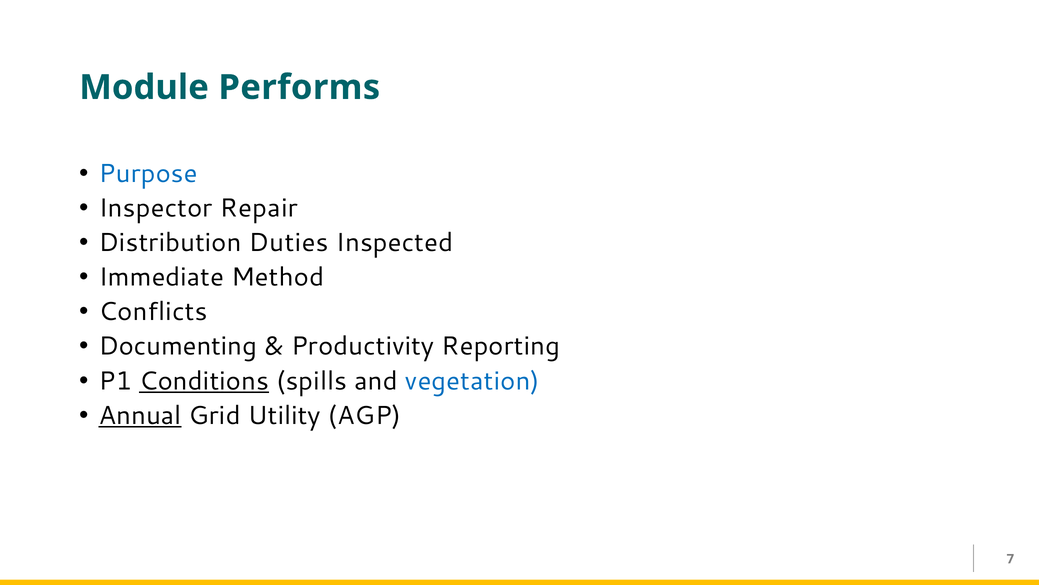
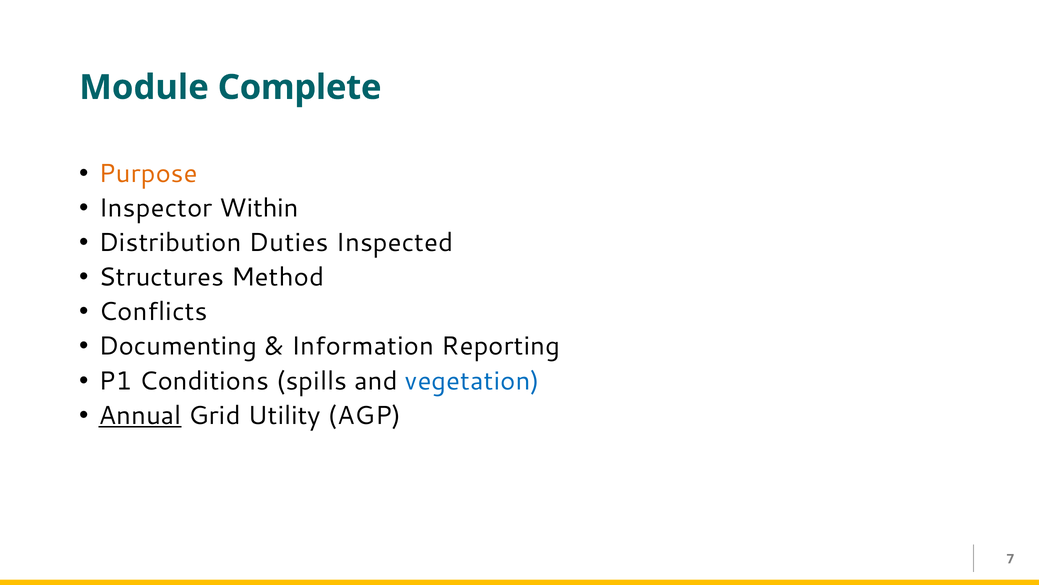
Performs: Performs -> Complete (300, 87)
Purpose colour: blue -> orange (148, 173)
Repair: Repair -> Within (259, 208)
Immediate: Immediate -> Structures (161, 277)
Productivity: Productivity -> Information (363, 346)
Conditions underline: present -> none (204, 381)
